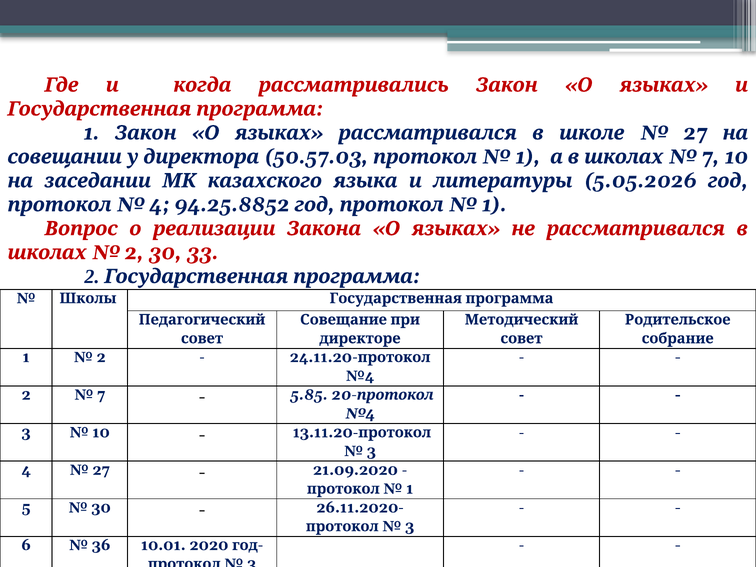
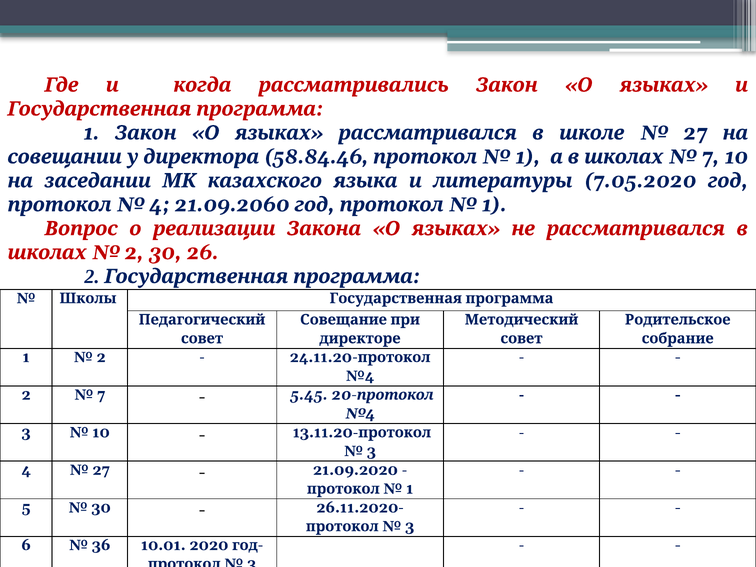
50.57.03: 50.57.03 -> 58.84.46 (316, 157)
5.05.2026: 5.05.2026 -> 7.05.2020 (640, 181)
94.25.8852: 94.25.8852 -> 21.09.2060 (232, 205)
33: 33 -> 26 (203, 253)
5.85: 5.85 -> 5.45 (309, 395)
